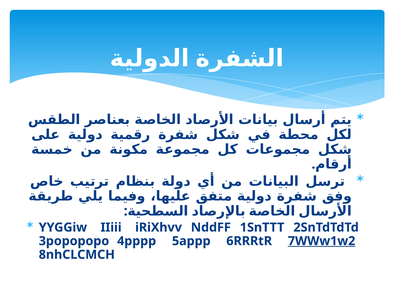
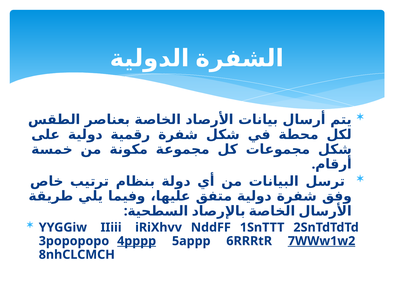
4pppp underline: none -> present (137, 241)
